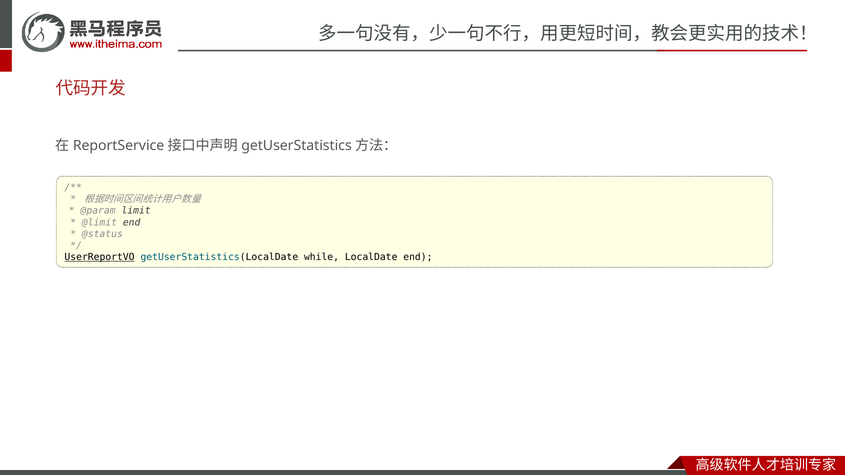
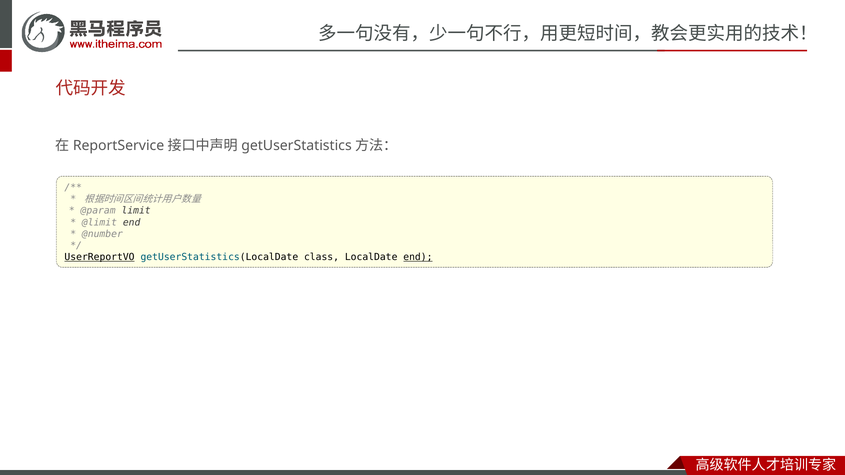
@status: @status -> @number (102, 234)
while: while -> class (322, 257)
end underline: none -> present (418, 257)
